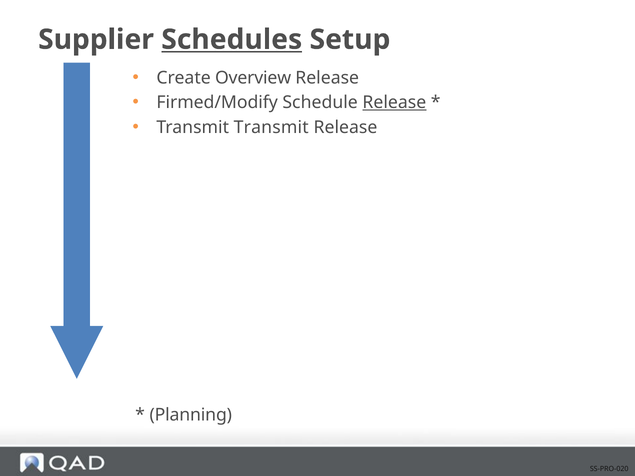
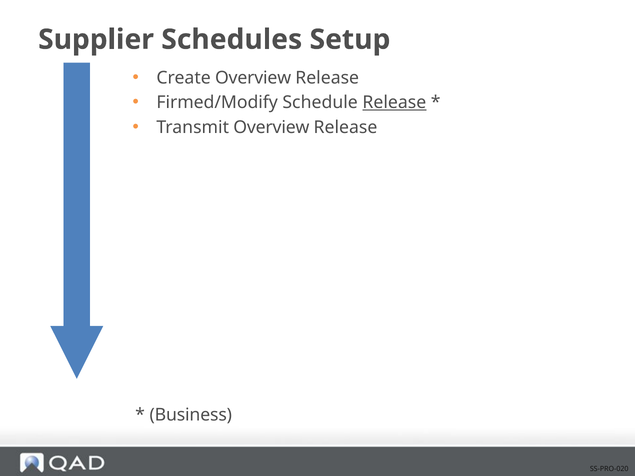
Schedules underline: present -> none (232, 40)
Transmit Transmit: Transmit -> Overview (271, 127)
Planning: Planning -> Business (191, 415)
